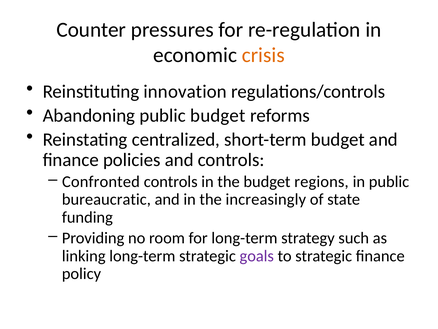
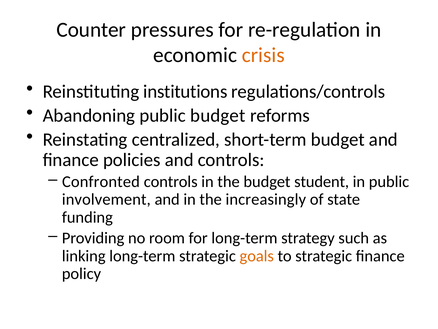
innovation: innovation -> institutions (185, 91)
regions: regions -> student (322, 181)
bureaucratic: bureaucratic -> involvement (106, 199)
goals colour: purple -> orange (257, 256)
